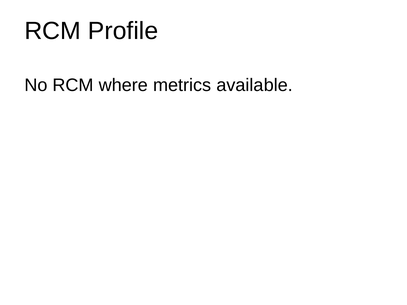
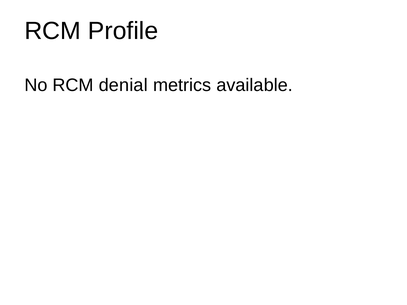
where: where -> denial (123, 85)
